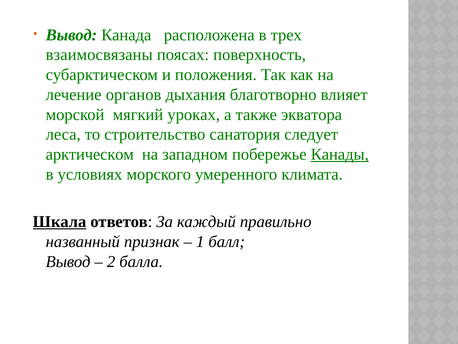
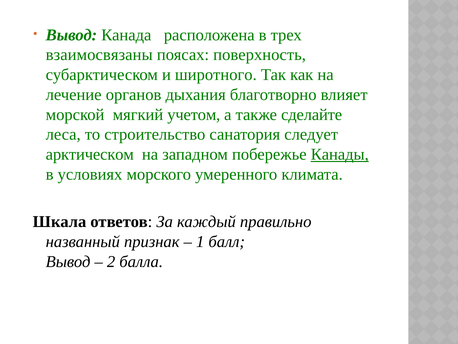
положения: положения -> широтного (216, 75)
уроках: уроках -> учетом (194, 114)
экватора: экватора -> сделайте (312, 114)
Шкала underline: present -> none (60, 221)
